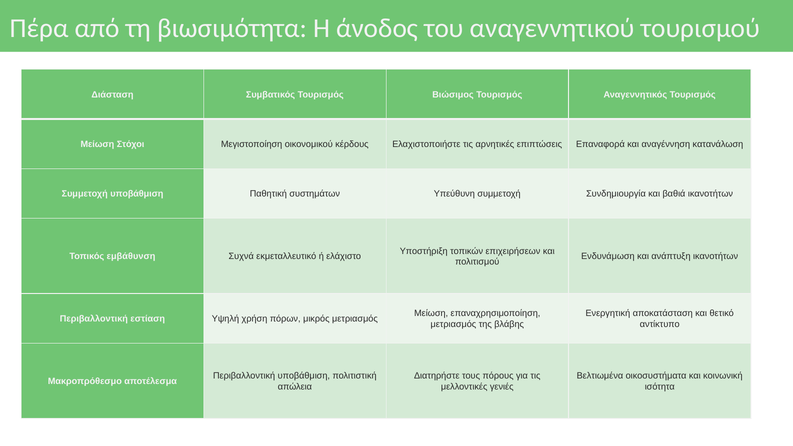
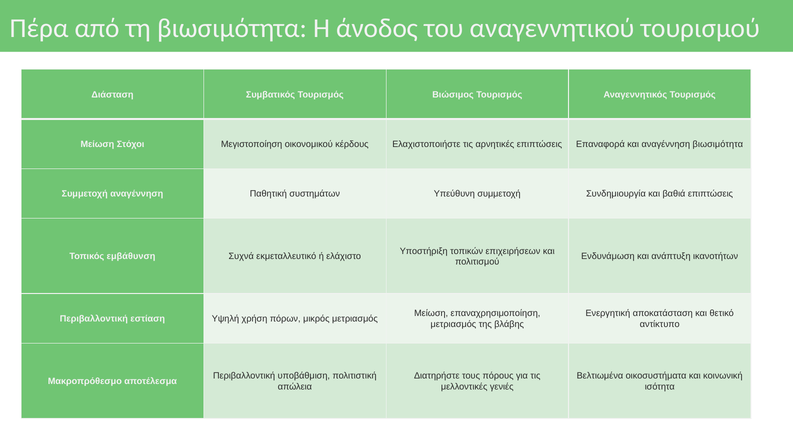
αναγέννηση κατανάλωση: κατανάλωση -> βιωσιμότητα (718, 144)
Συμμετοχή υποβάθμιση: υποβάθμιση -> αναγέννηση (137, 194)
βαθιά ικανοτήτων: ικανοτήτων -> επιπτώσεις (710, 194)
